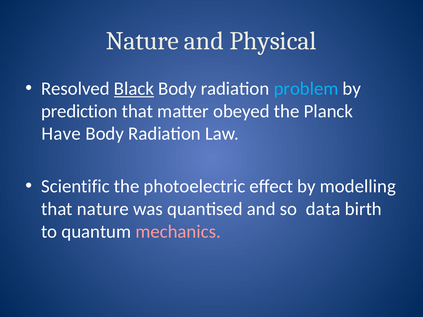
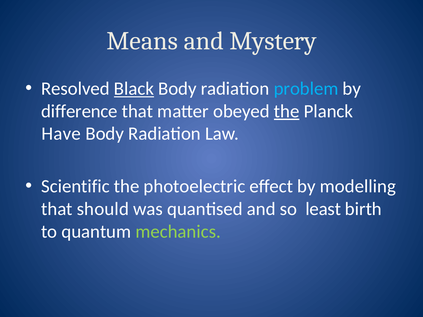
Nature: Nature -> Means (142, 41)
Physical: Physical -> Mystery (273, 41)
prediction: prediction -> difference (79, 111)
the underline: none -> present (287, 111)
that nature: nature -> should (103, 209)
data: data -> least (323, 209)
mechanics colour: pink -> light green (178, 232)
